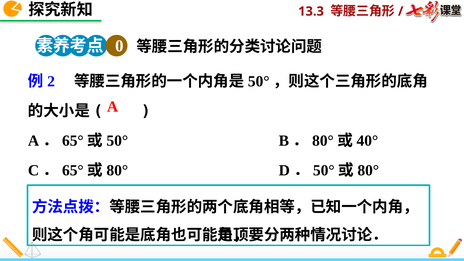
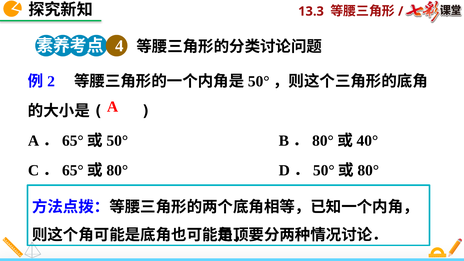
0: 0 -> 4 (119, 46)
